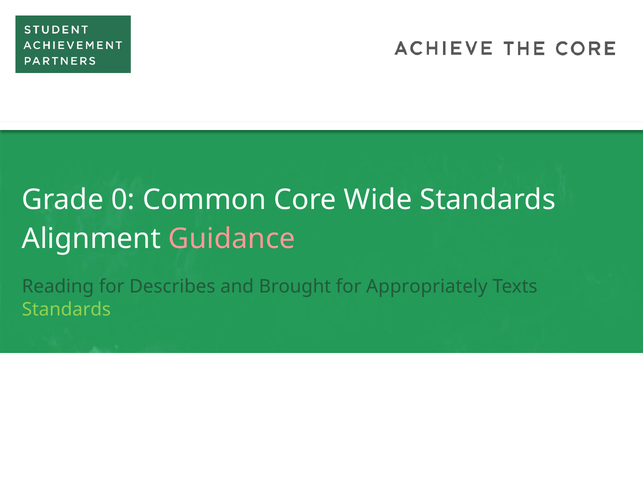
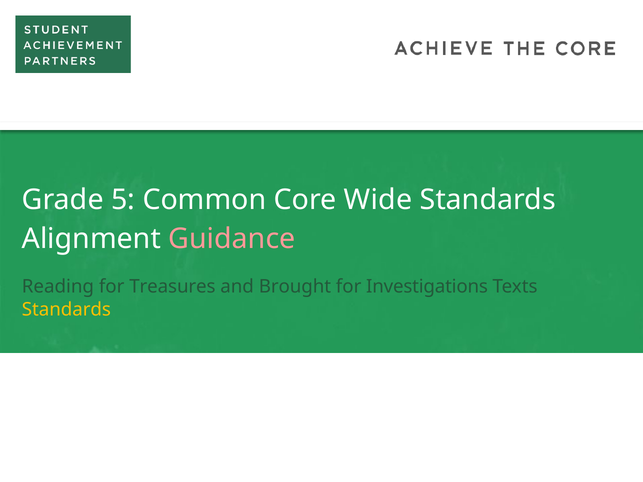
0: 0 -> 5 (123, 200)
Describes: Describes -> Treasures (172, 287)
Appropriately: Appropriately -> Investigations (427, 287)
Standards colour: light green -> yellow (66, 310)
